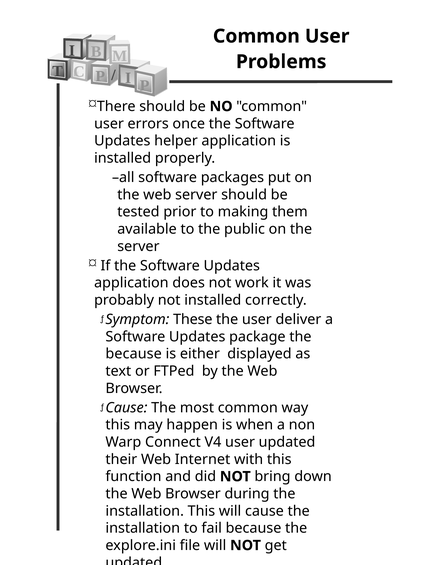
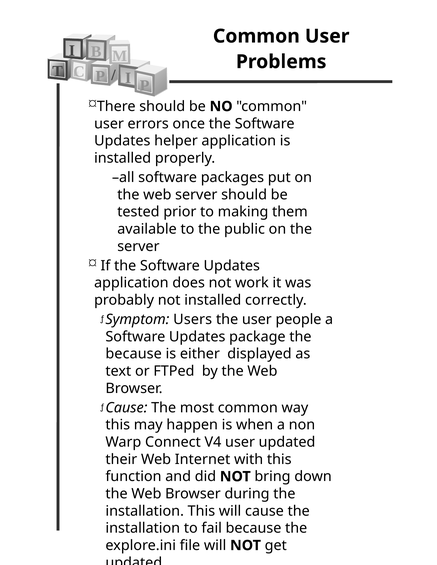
These: These -> Users (193, 320)
deliver: deliver -> people (298, 320)
